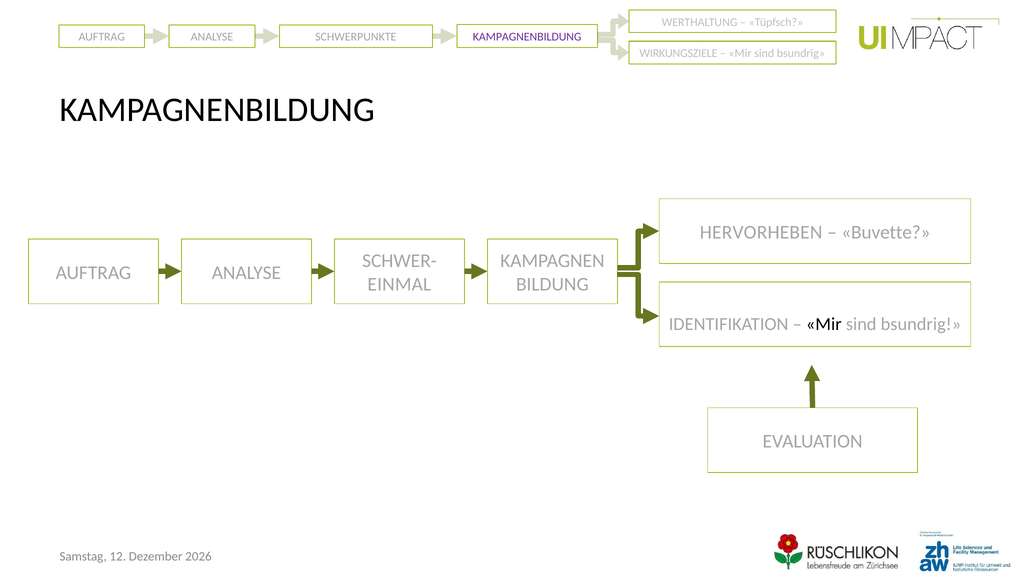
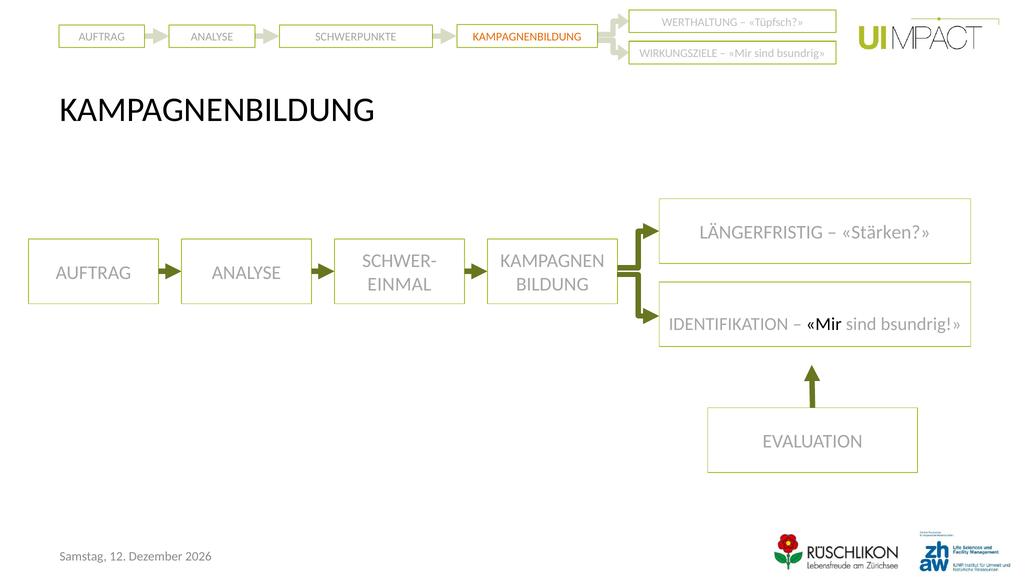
KAMPAGNENBILDUNG colour: purple -> orange (527, 37)
HERVORHEBEN: HERVORHEBEN -> LÄNGERFRISTIG (761, 232)
Buvette: Buvette -> Stärken (886, 232)
